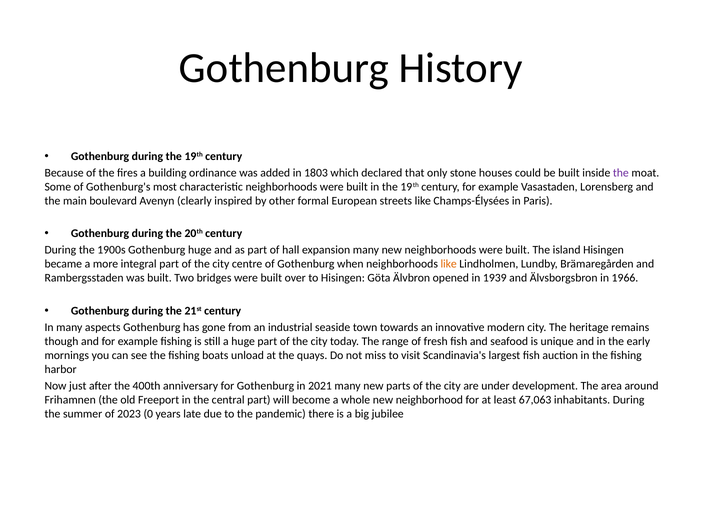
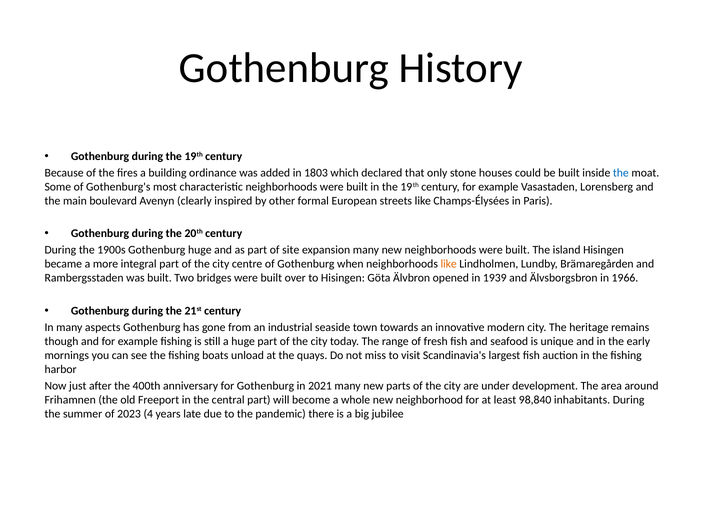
the colour: purple -> blue (621, 173)
hall: hall -> site (291, 250)
67,063: 67,063 -> 98,840 (535, 400)
0: 0 -> 4 (148, 414)
